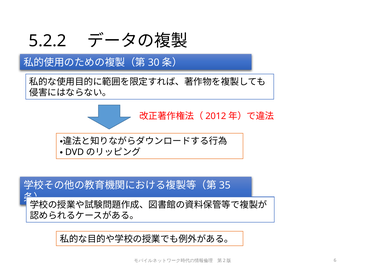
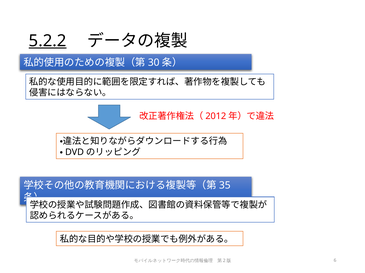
5.2.2 underline: none -> present (48, 41)
